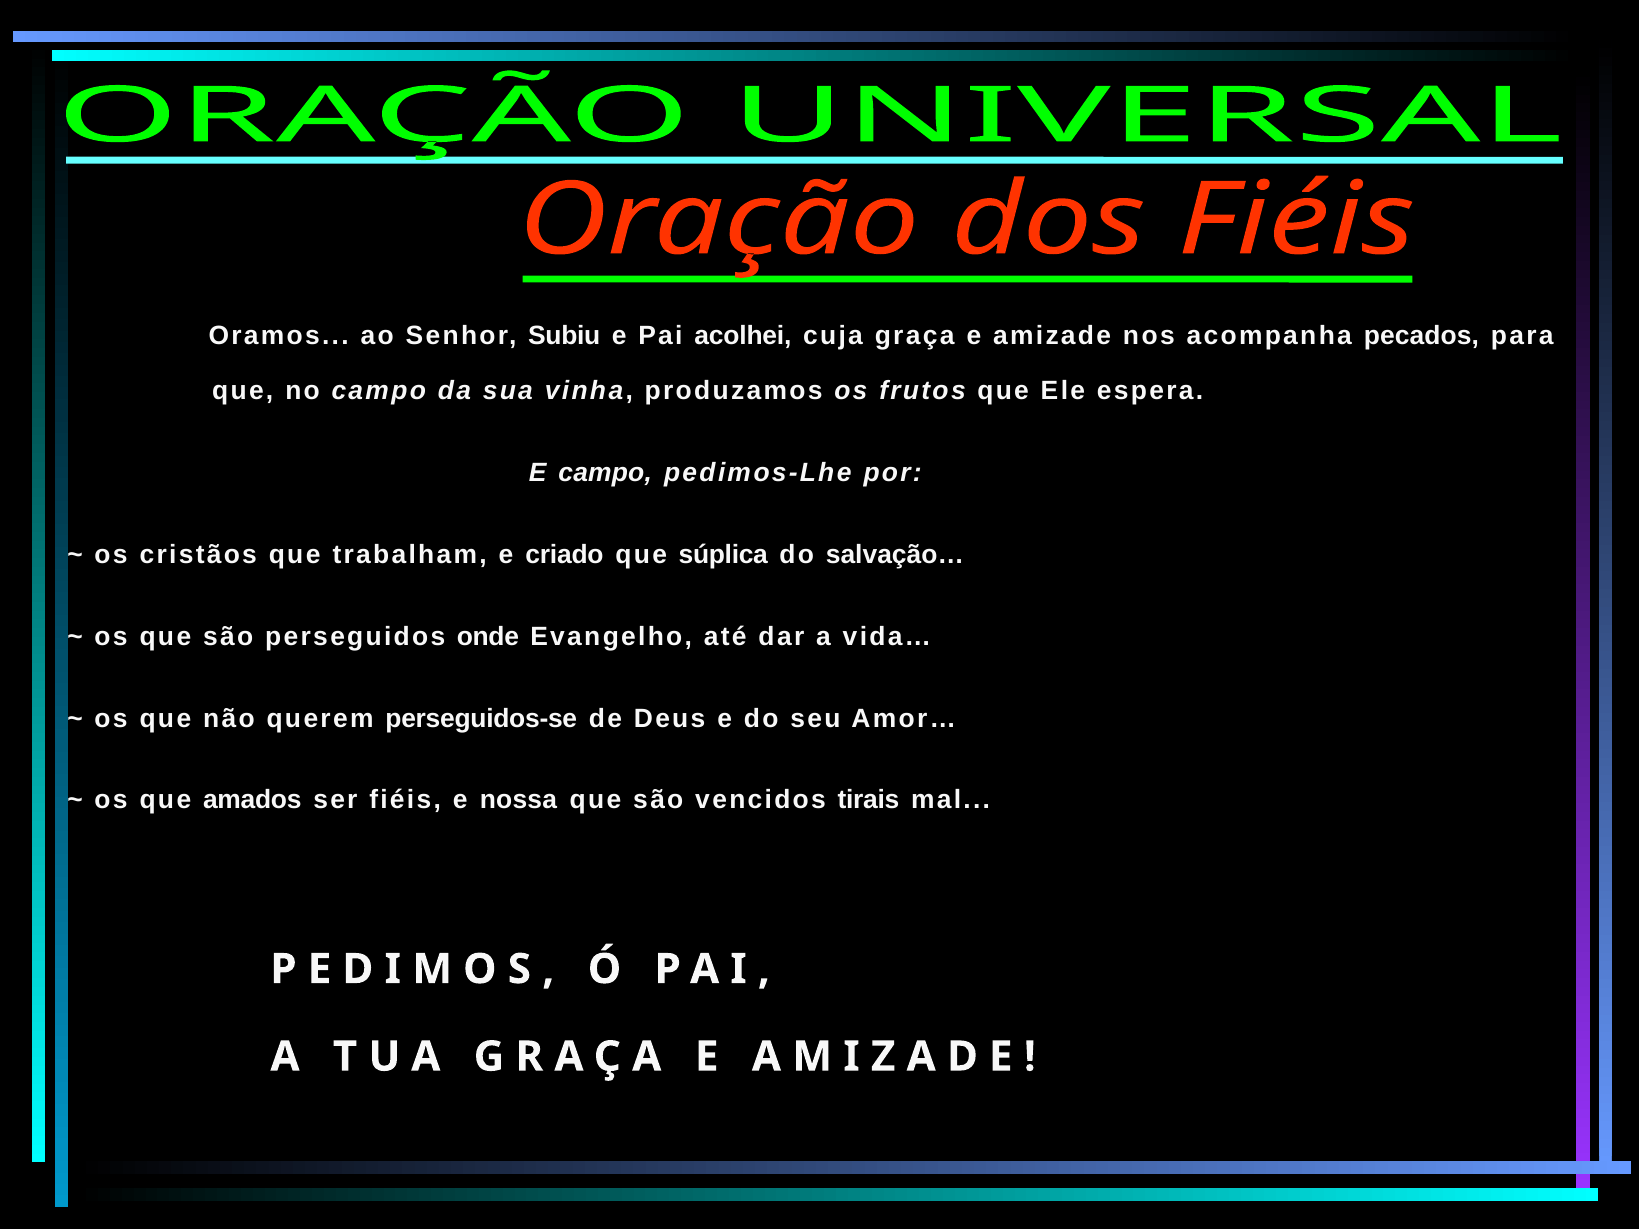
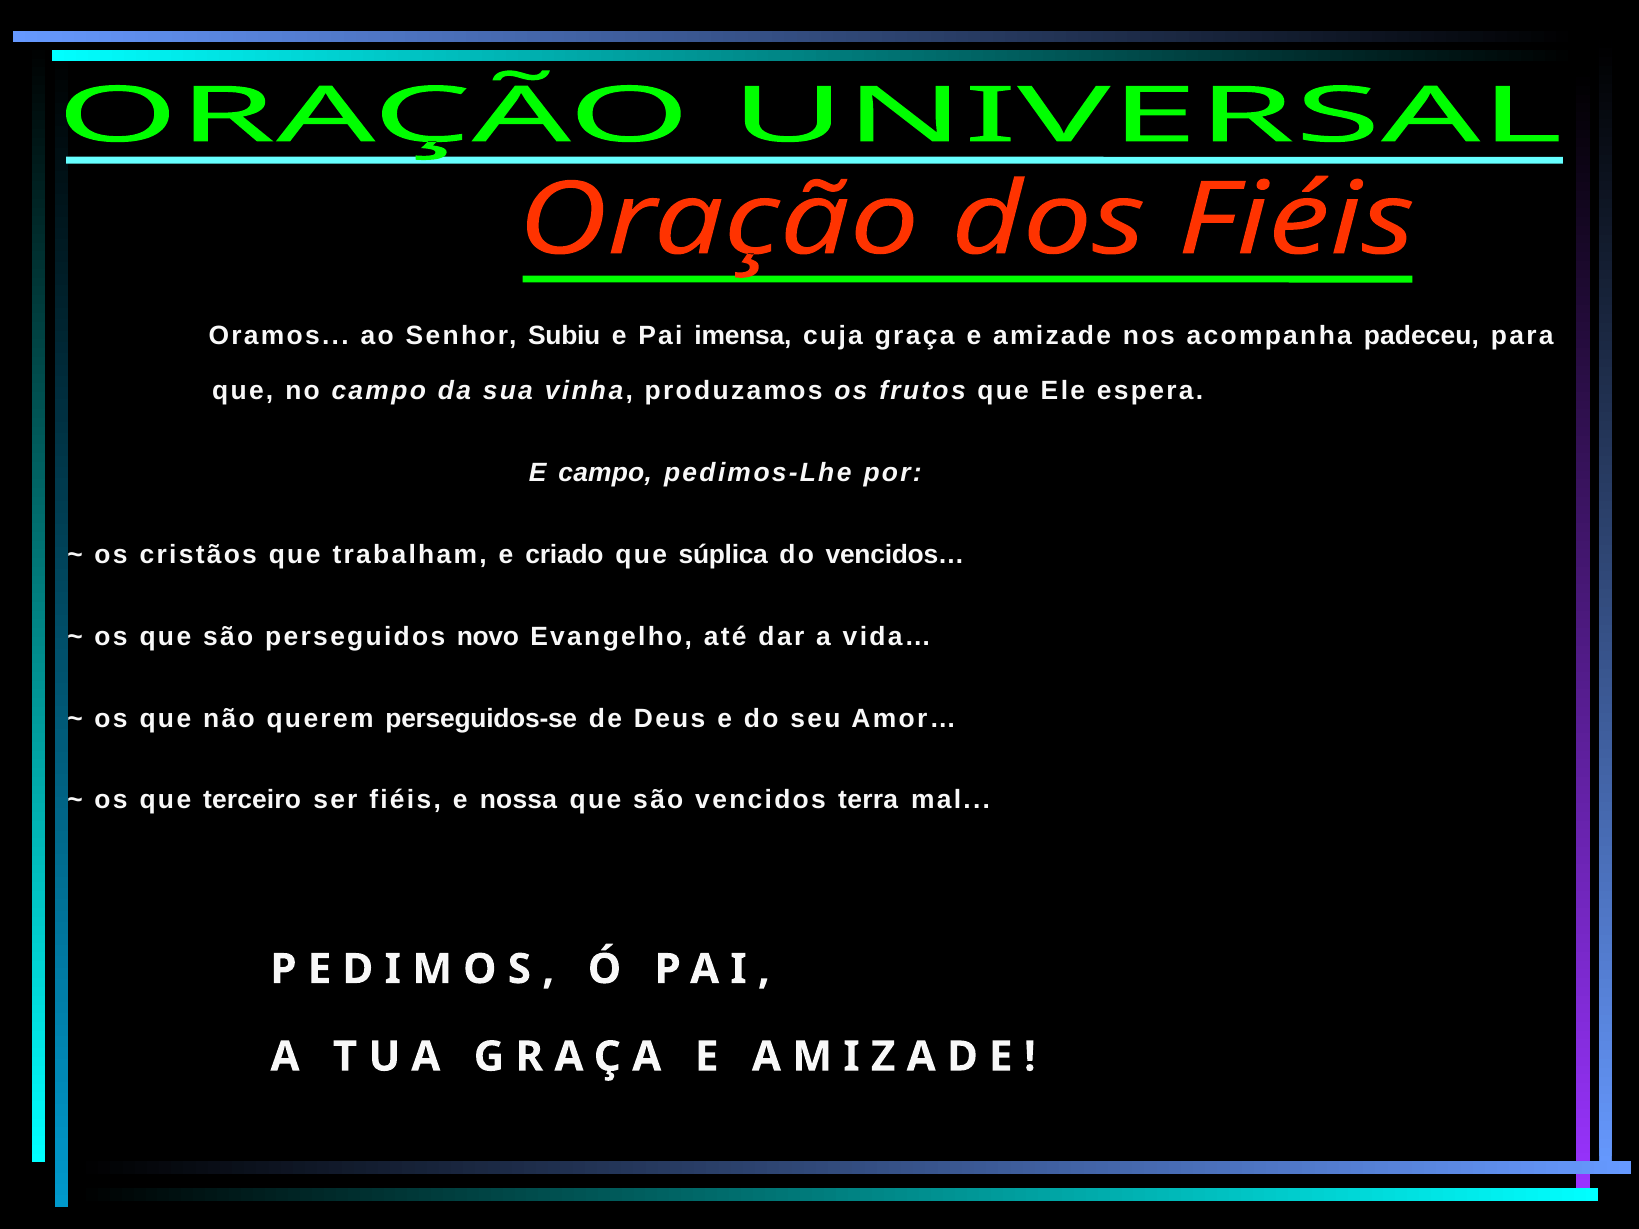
acolhei: acolhei -> imensa (743, 336)
pecados: pecados -> padeceu (1421, 336)
salvação…: salvação… -> vencidos… (895, 555)
onde: onde -> novo (488, 636)
amados: amados -> terceiro (252, 800)
tirais: tirais -> terra (868, 800)
